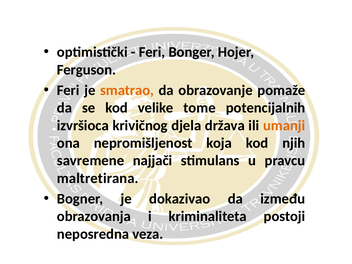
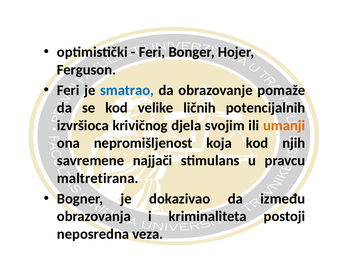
smatrao colour: orange -> blue (127, 90)
tome: tome -> ličnih (200, 108)
država: država -> svojim (225, 125)
